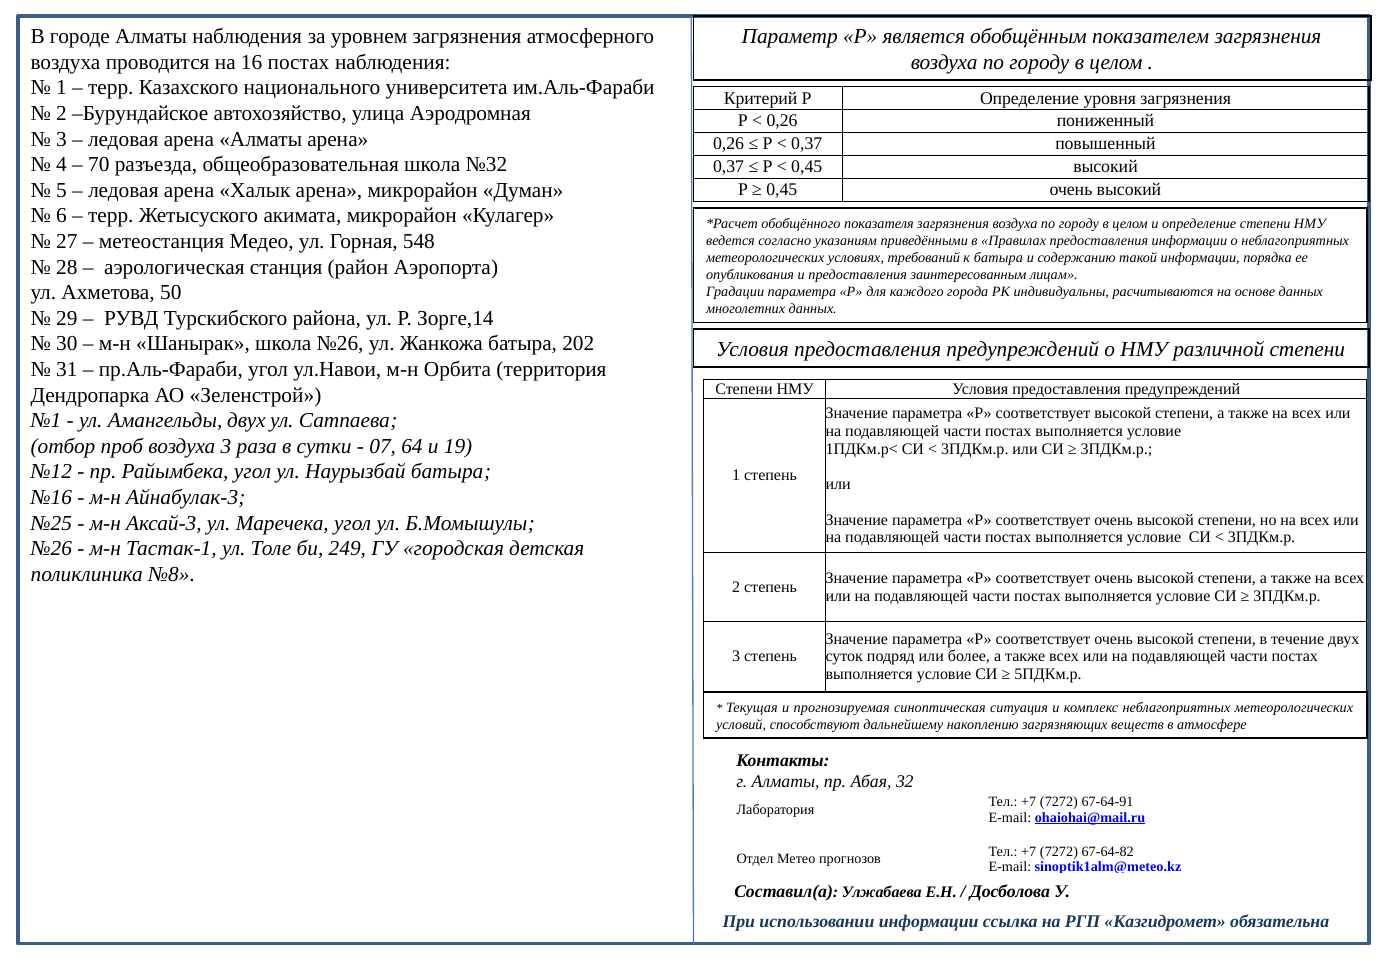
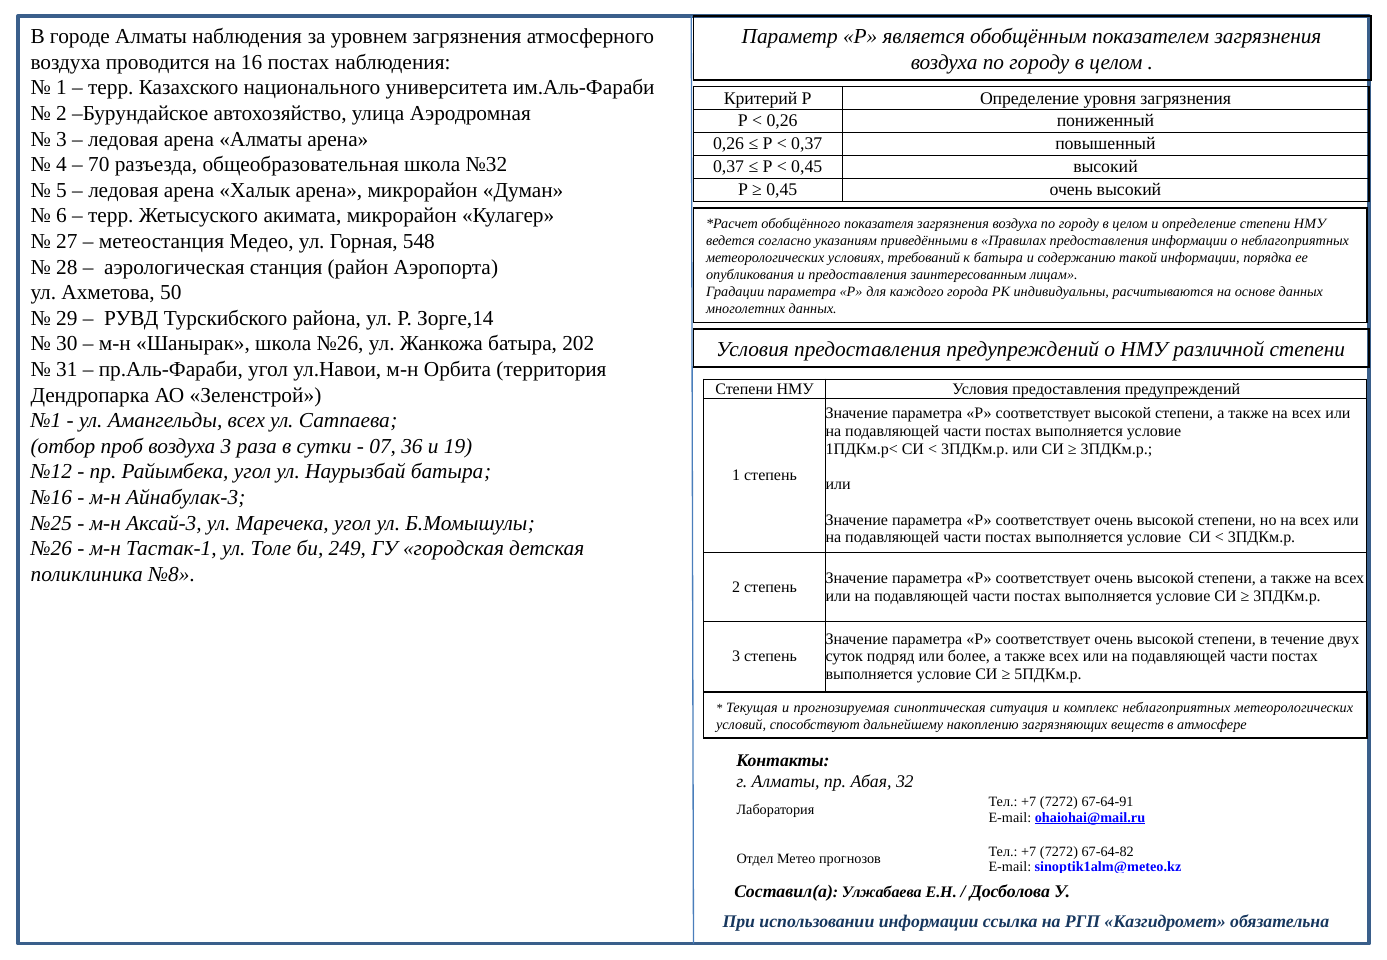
Амангельды двух: двух -> всех (246, 421)
64: 64 -> 36 (412, 446)
